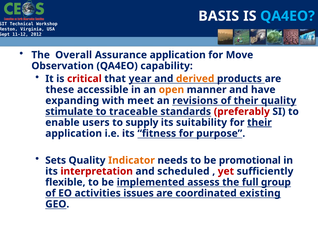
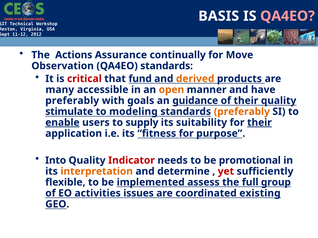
QA4EO colour: light blue -> pink (287, 16)
Overall: Overall -> Actions (74, 55)
Assurance application: application -> continually (178, 55)
QA4EO capability: capability -> standards (167, 66)
year: year -> fund (140, 79)
these: these -> many (60, 90)
expanding: expanding -> preferably (72, 101)
meet: meet -> goals (141, 101)
revisions: revisions -> guidance (195, 101)
traceable: traceable -> modeling (133, 112)
preferably colour: red -> orange (242, 112)
enable underline: none -> present (62, 123)
Sets: Sets -> Into (56, 161)
Indicator colour: orange -> red (132, 161)
interpretation colour: red -> orange (97, 172)
scheduled: scheduled -> determine (183, 172)
